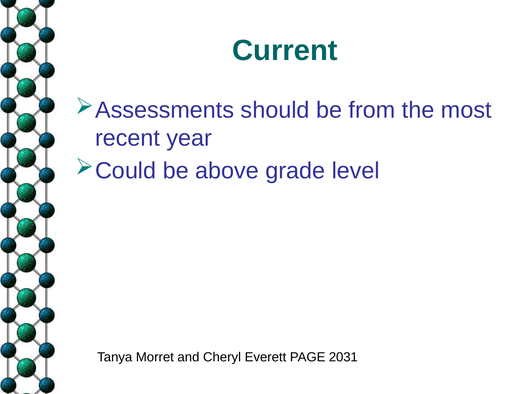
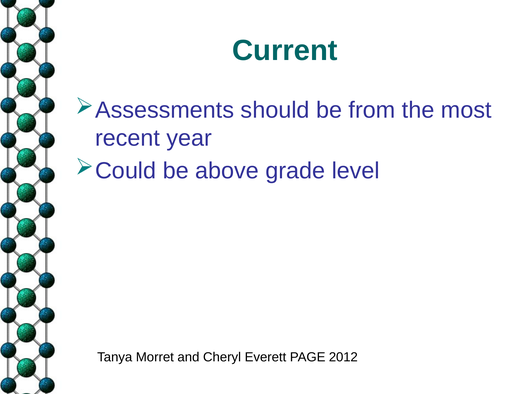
2031: 2031 -> 2012 (343, 358)
